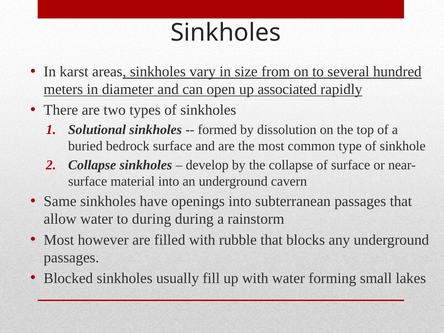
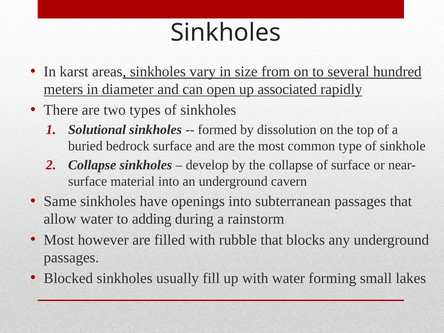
to during: during -> adding (152, 219)
